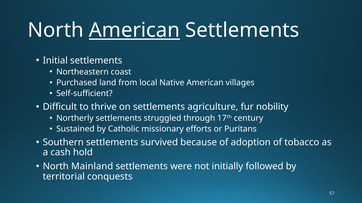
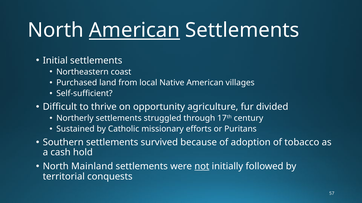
on settlements: settlements -> opportunity (159, 107)
nobility: nobility -> divided (272, 107)
not underline: none -> present (202, 167)
